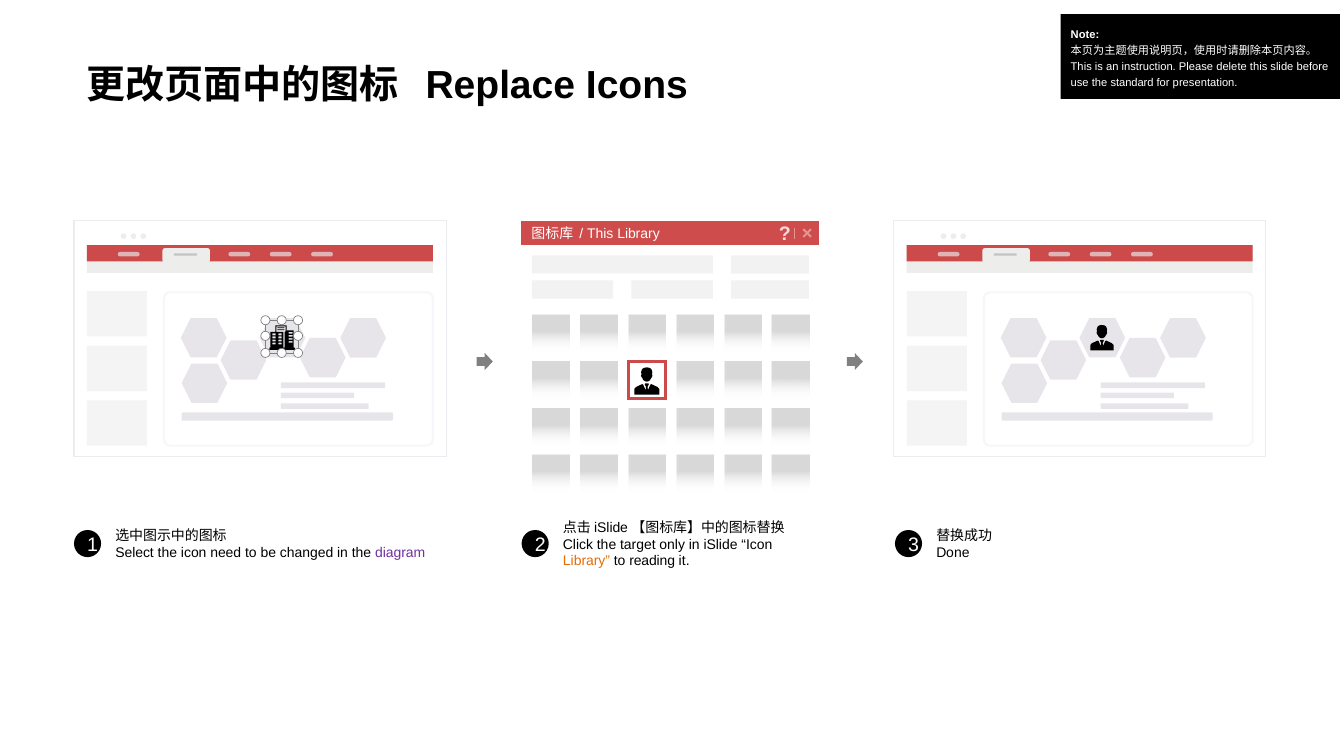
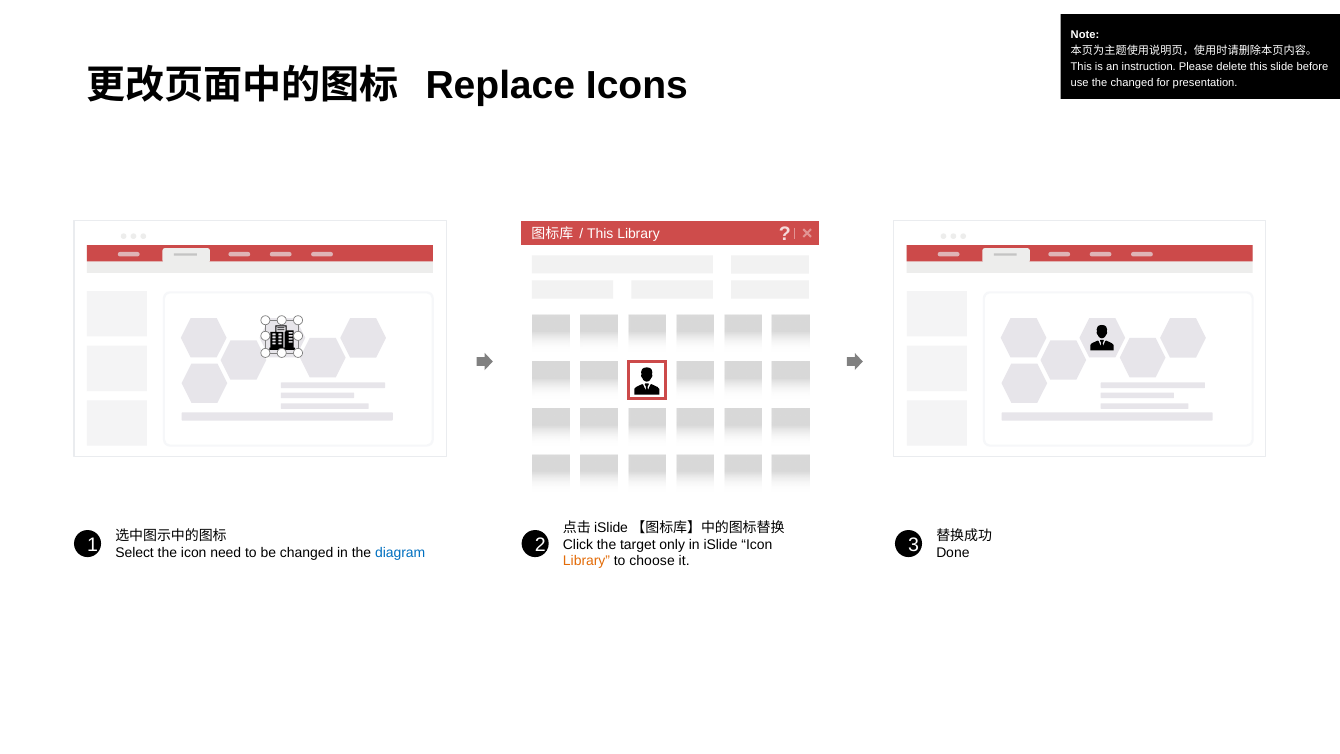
the standard: standard -> changed (1132, 83)
diagram colour: purple -> blue (400, 553)
reading: reading -> choose (652, 561)
